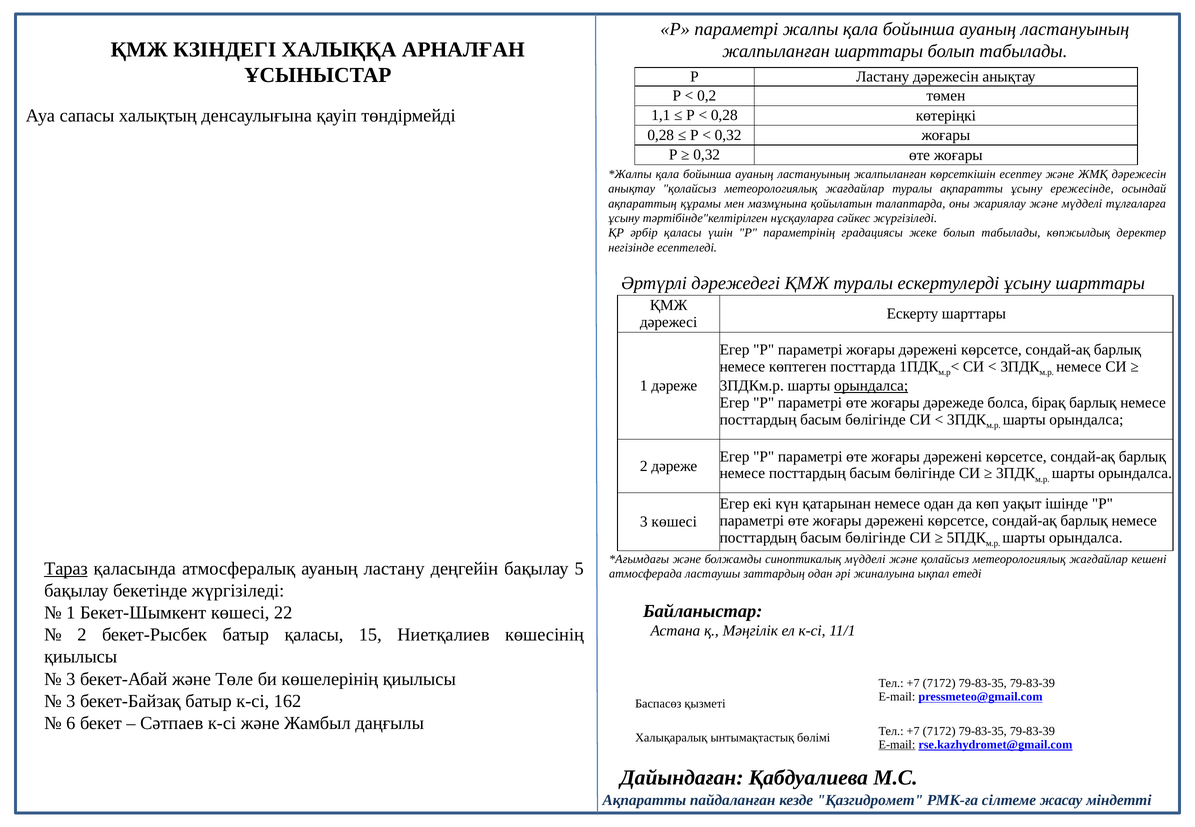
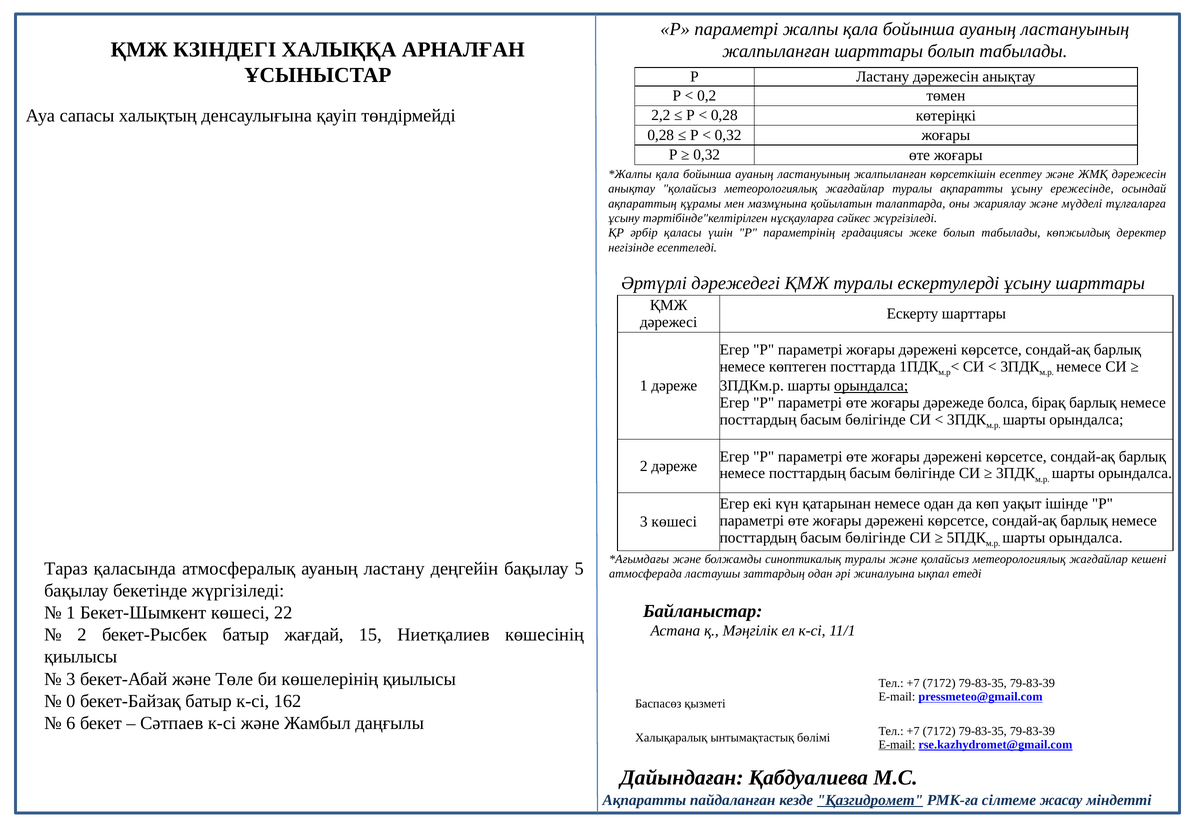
1,1: 1,1 -> 2,2 (661, 115)
синоптикалық мүдделі: мүдделі -> туралы (865, 559)
Тараз underline: present -> none (66, 569)
батыр қаласы: қаласы -> жағдай (314, 635)
3: 3 -> 0 (71, 701)
Қазгидромет underline: none -> present (870, 800)
